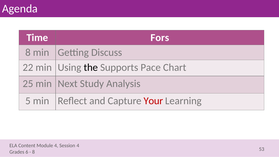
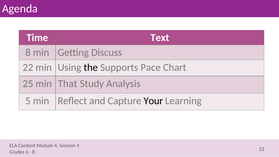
Fors: Fors -> Text (160, 38)
Next: Next -> That (68, 84)
Your colour: red -> black (153, 101)
